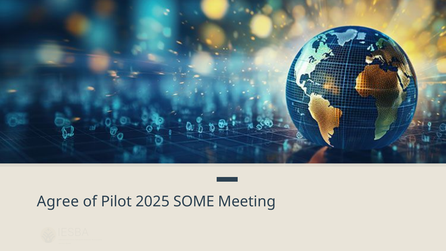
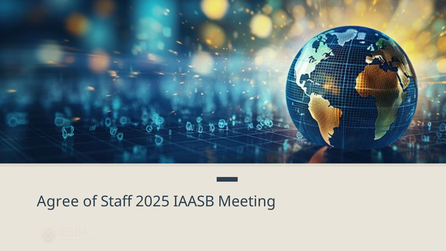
Pilot: Pilot -> Staff (116, 201)
SOME: SOME -> IAASB (194, 201)
